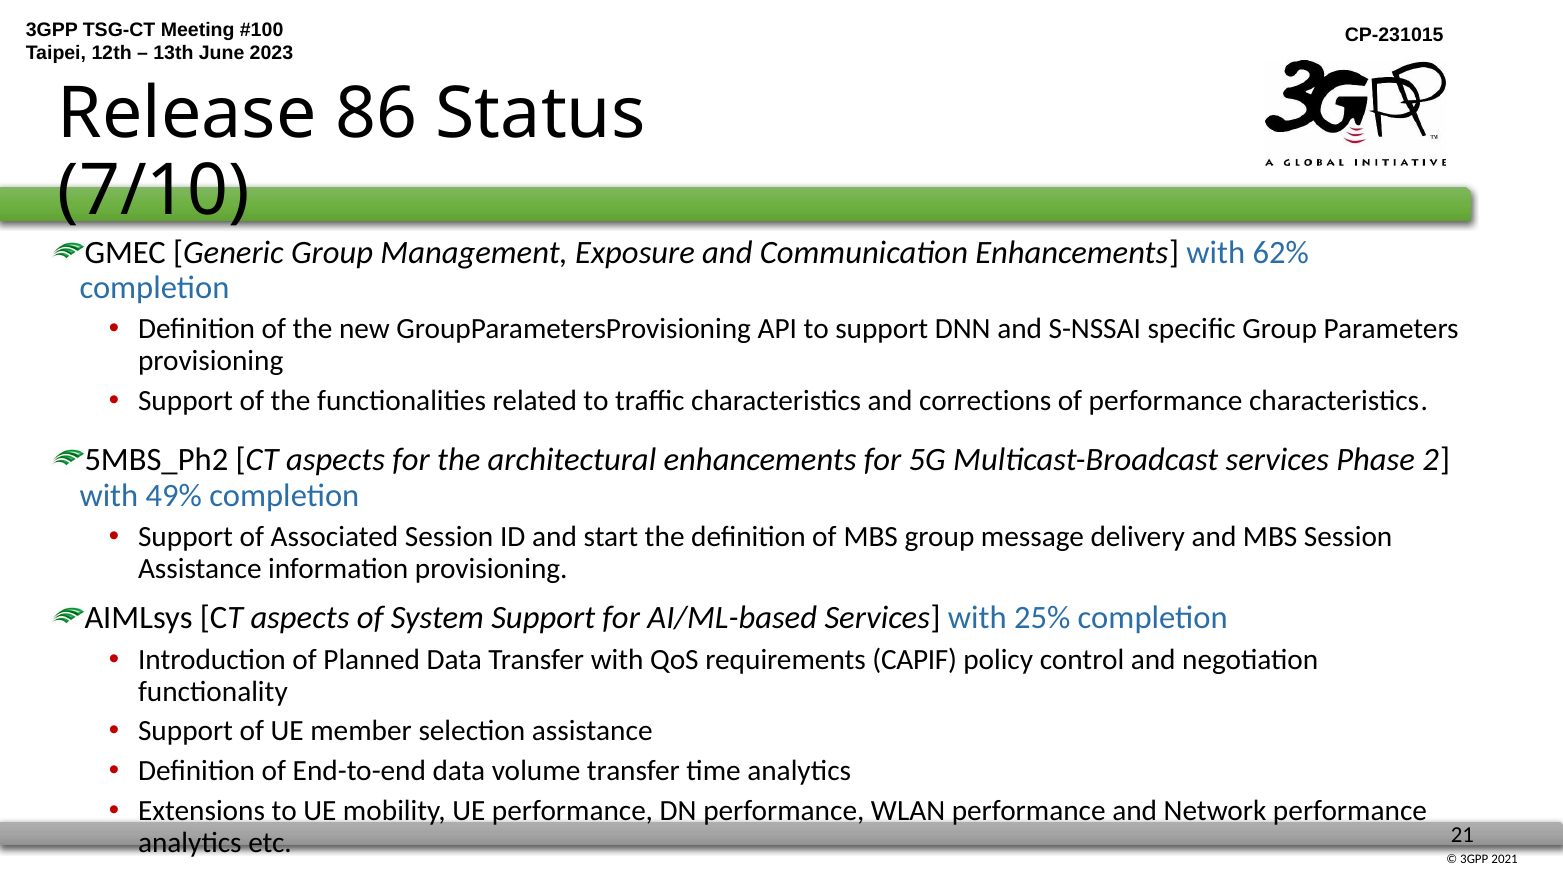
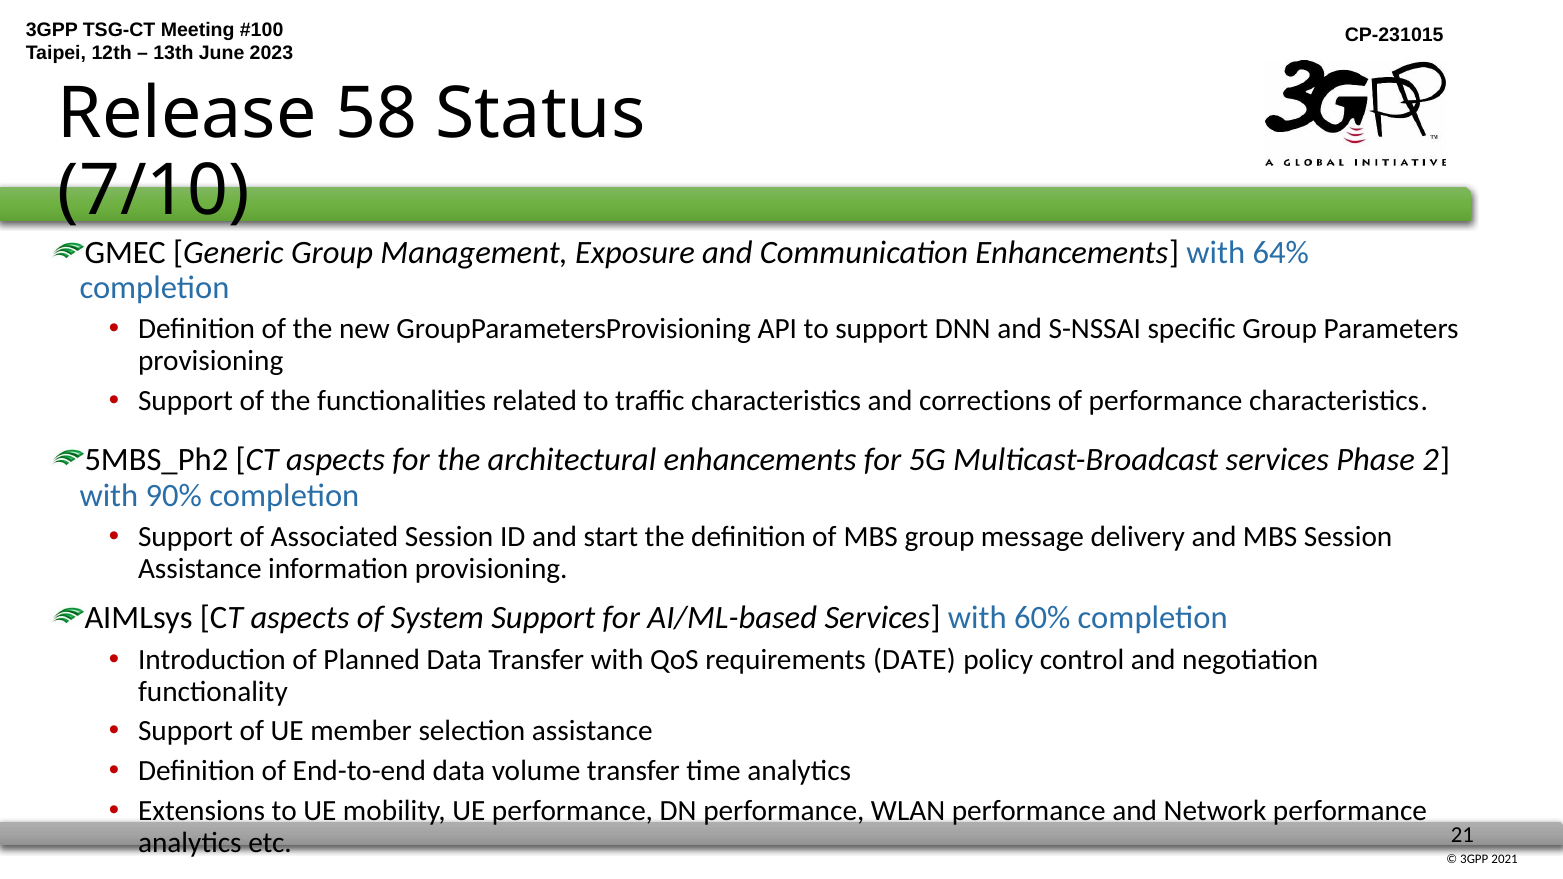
86: 86 -> 58 (376, 114)
62%: 62% -> 64% (1281, 253)
49%: 49% -> 90% (174, 495)
25%: 25% -> 60% (1042, 618)
CAPIF: CAPIF -> DATE (914, 660)
